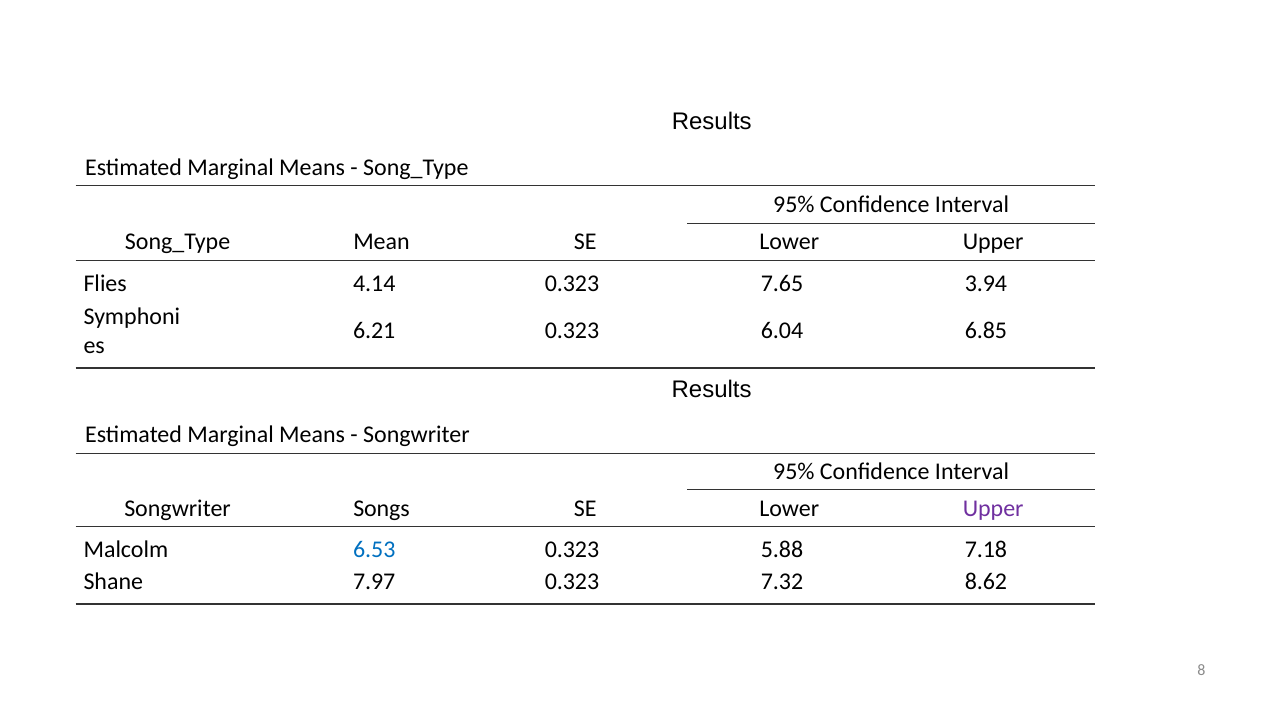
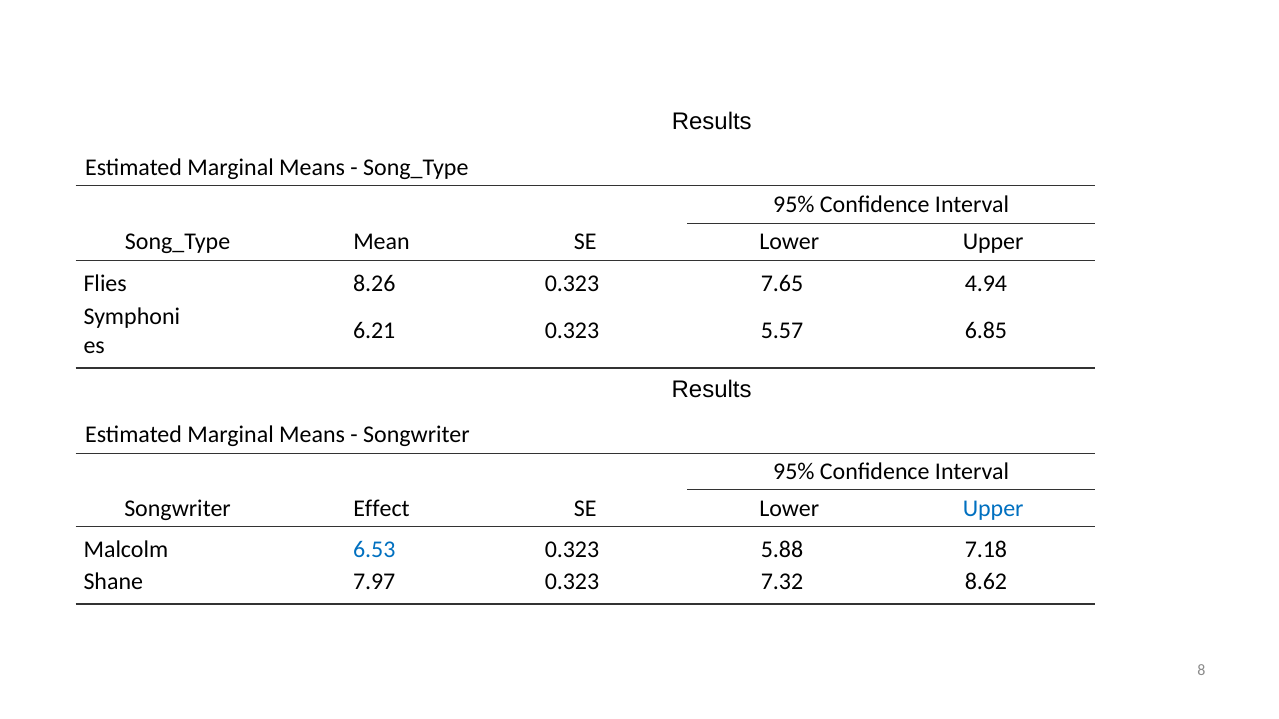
4.14: 4.14 -> 8.26 (374, 283)
3.94: 3.94 -> 4.94 (986, 283)
6.04: 6.04 -> 5.57 (782, 331)
Songs: Songs -> Effect (381, 509)
Upper colour: purple -> blue (993, 509)
